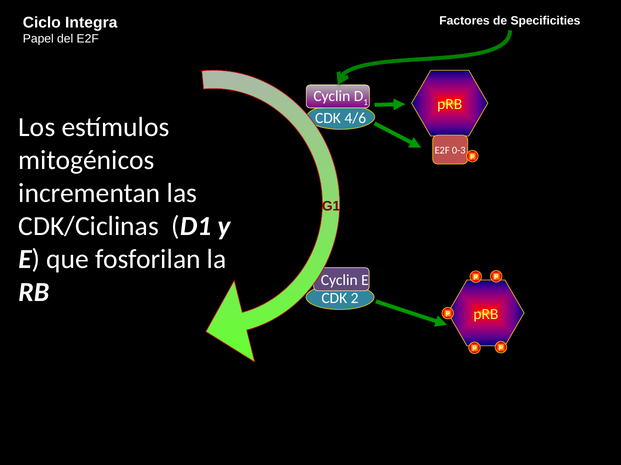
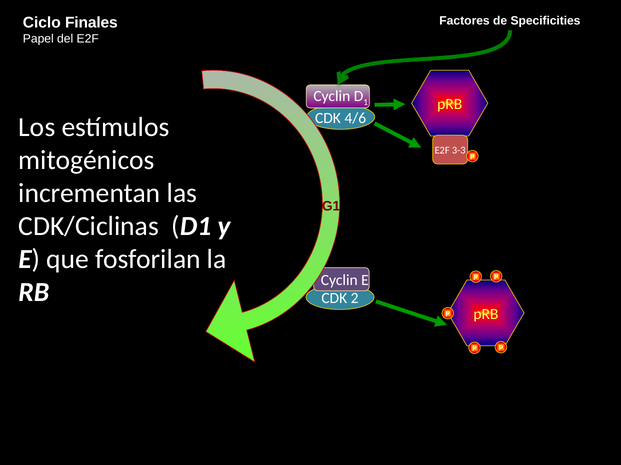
Integra: Integra -> Finales (91, 23)
0-3: 0-3 -> 3-3 (459, 151)
